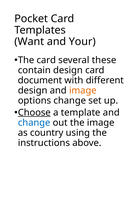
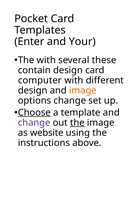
Want: Want -> Enter (29, 42)
The card: card -> with (46, 60)
document: document -> computer (40, 81)
change colour: blue -> purple (34, 123)
the underline: none -> present (77, 123)
country: country -> website (47, 133)
